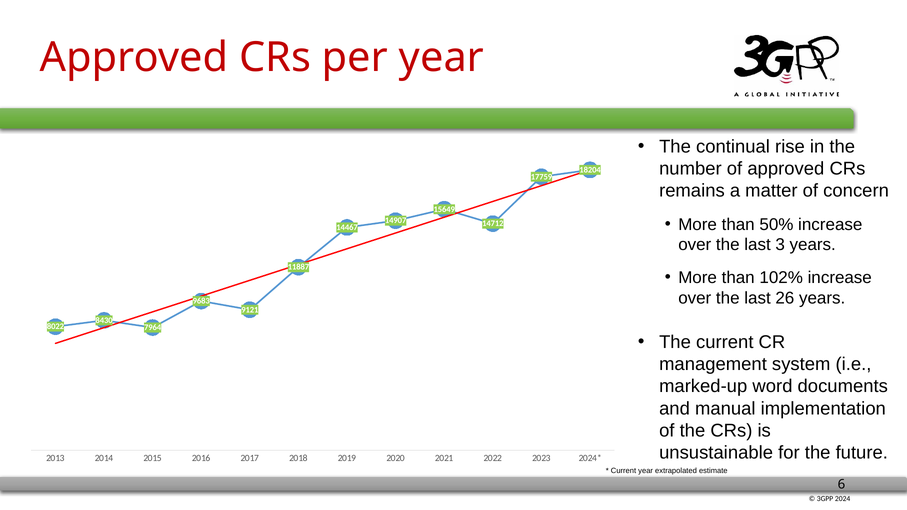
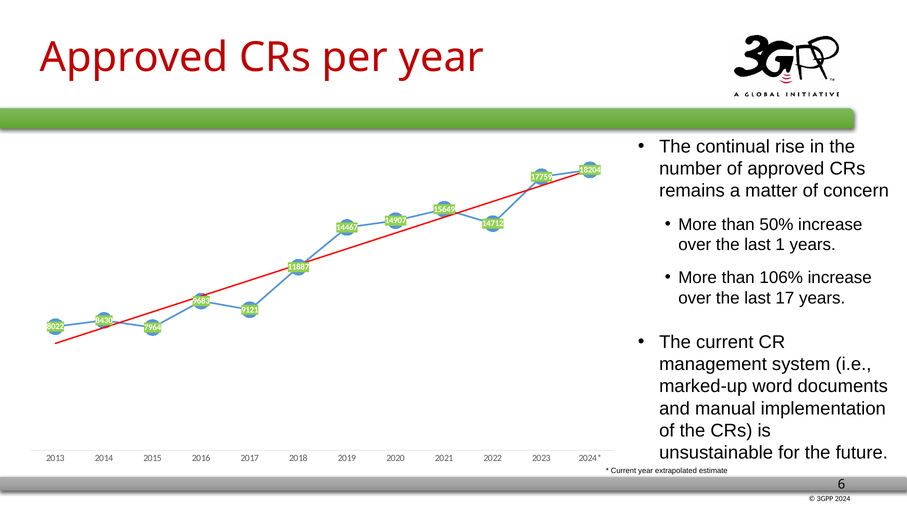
3: 3 -> 1 (780, 245)
102%: 102% -> 106% (781, 278)
26: 26 -> 17 (785, 298)
